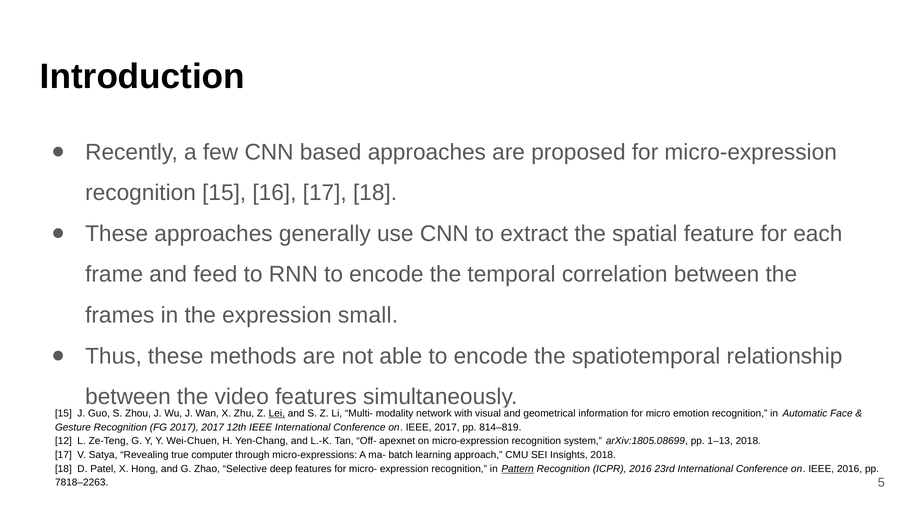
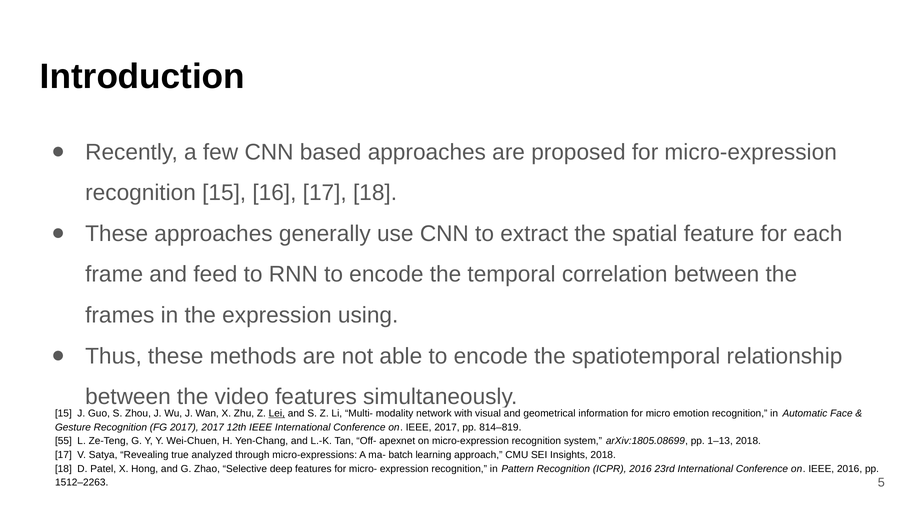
small: small -> using (368, 315)
12: 12 -> 55 (63, 441)
computer: computer -> analyzed (212, 455)
Pattern underline: present -> none (518, 468)
7818–2263: 7818–2263 -> 1512–2263 (82, 482)
